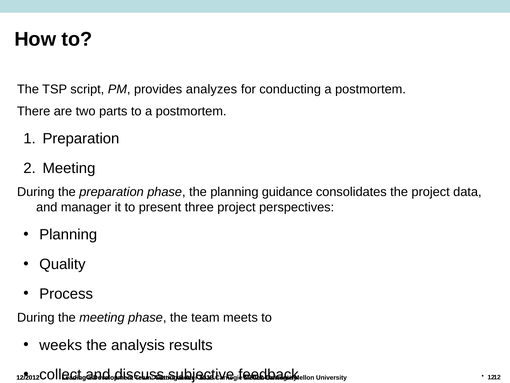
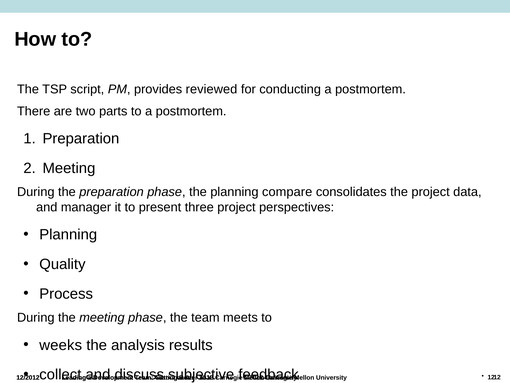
analyzes: analyzes -> reviewed (211, 89)
guidance: guidance -> compare (287, 192)
